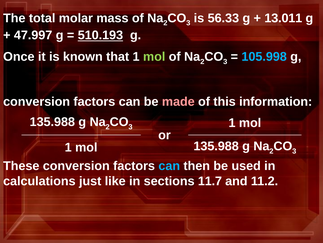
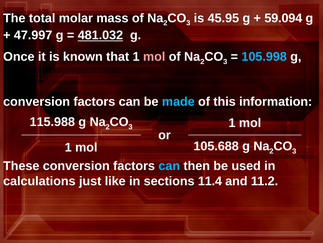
56.33: 56.33 -> 45.95 (223, 18)
13.011: 13.011 -> 59.094 (283, 18)
510.193: 510.193 -> 481.032 (100, 35)
mol colour: light green -> pink (154, 57)
made colour: pink -> light blue (178, 101)
135.988: 135.988 -> 115.988 (52, 122)
mol 135.988: 135.988 -> 105.688 (216, 146)
11.7: 11.7 -> 11.4 (210, 181)
